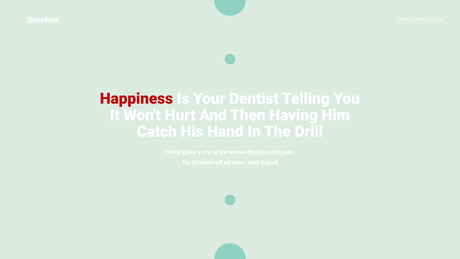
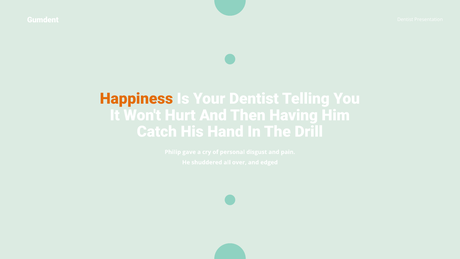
Happiness colour: red -> orange (136, 99)
